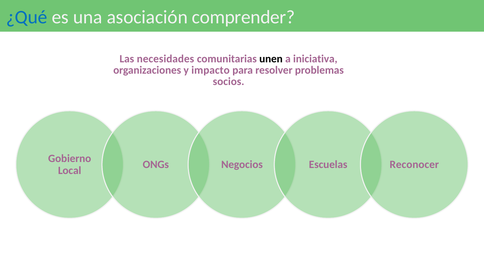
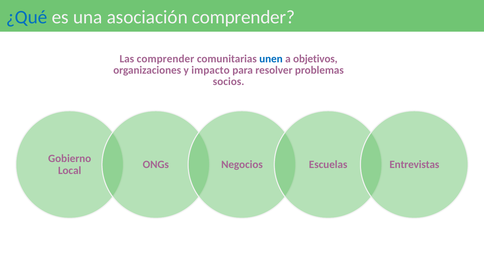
Las necesidades: necesidades -> comprender (165, 59)
unen colour: black -> blue (271, 59)
iniciativa: iniciativa -> objetivos (315, 59)
Reconocer: Reconocer -> Entrevistas (414, 165)
